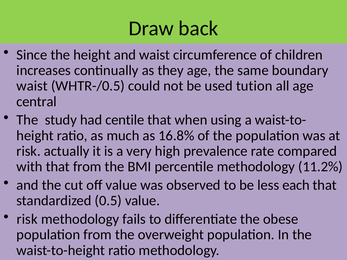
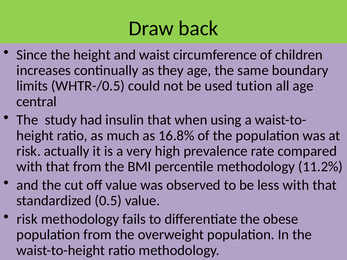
waist: waist -> limits (32, 86)
centile: centile -> insulin (125, 120)
less each: each -> with (296, 185)
